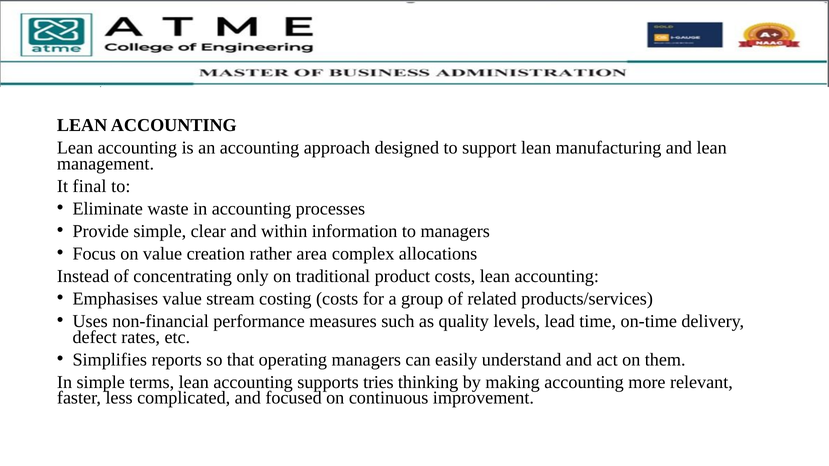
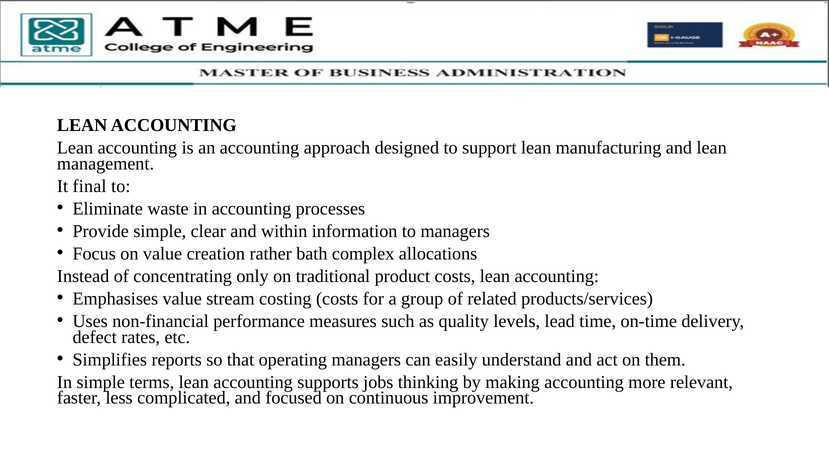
area: area -> bath (312, 254)
tries: tries -> jobs (378, 383)
